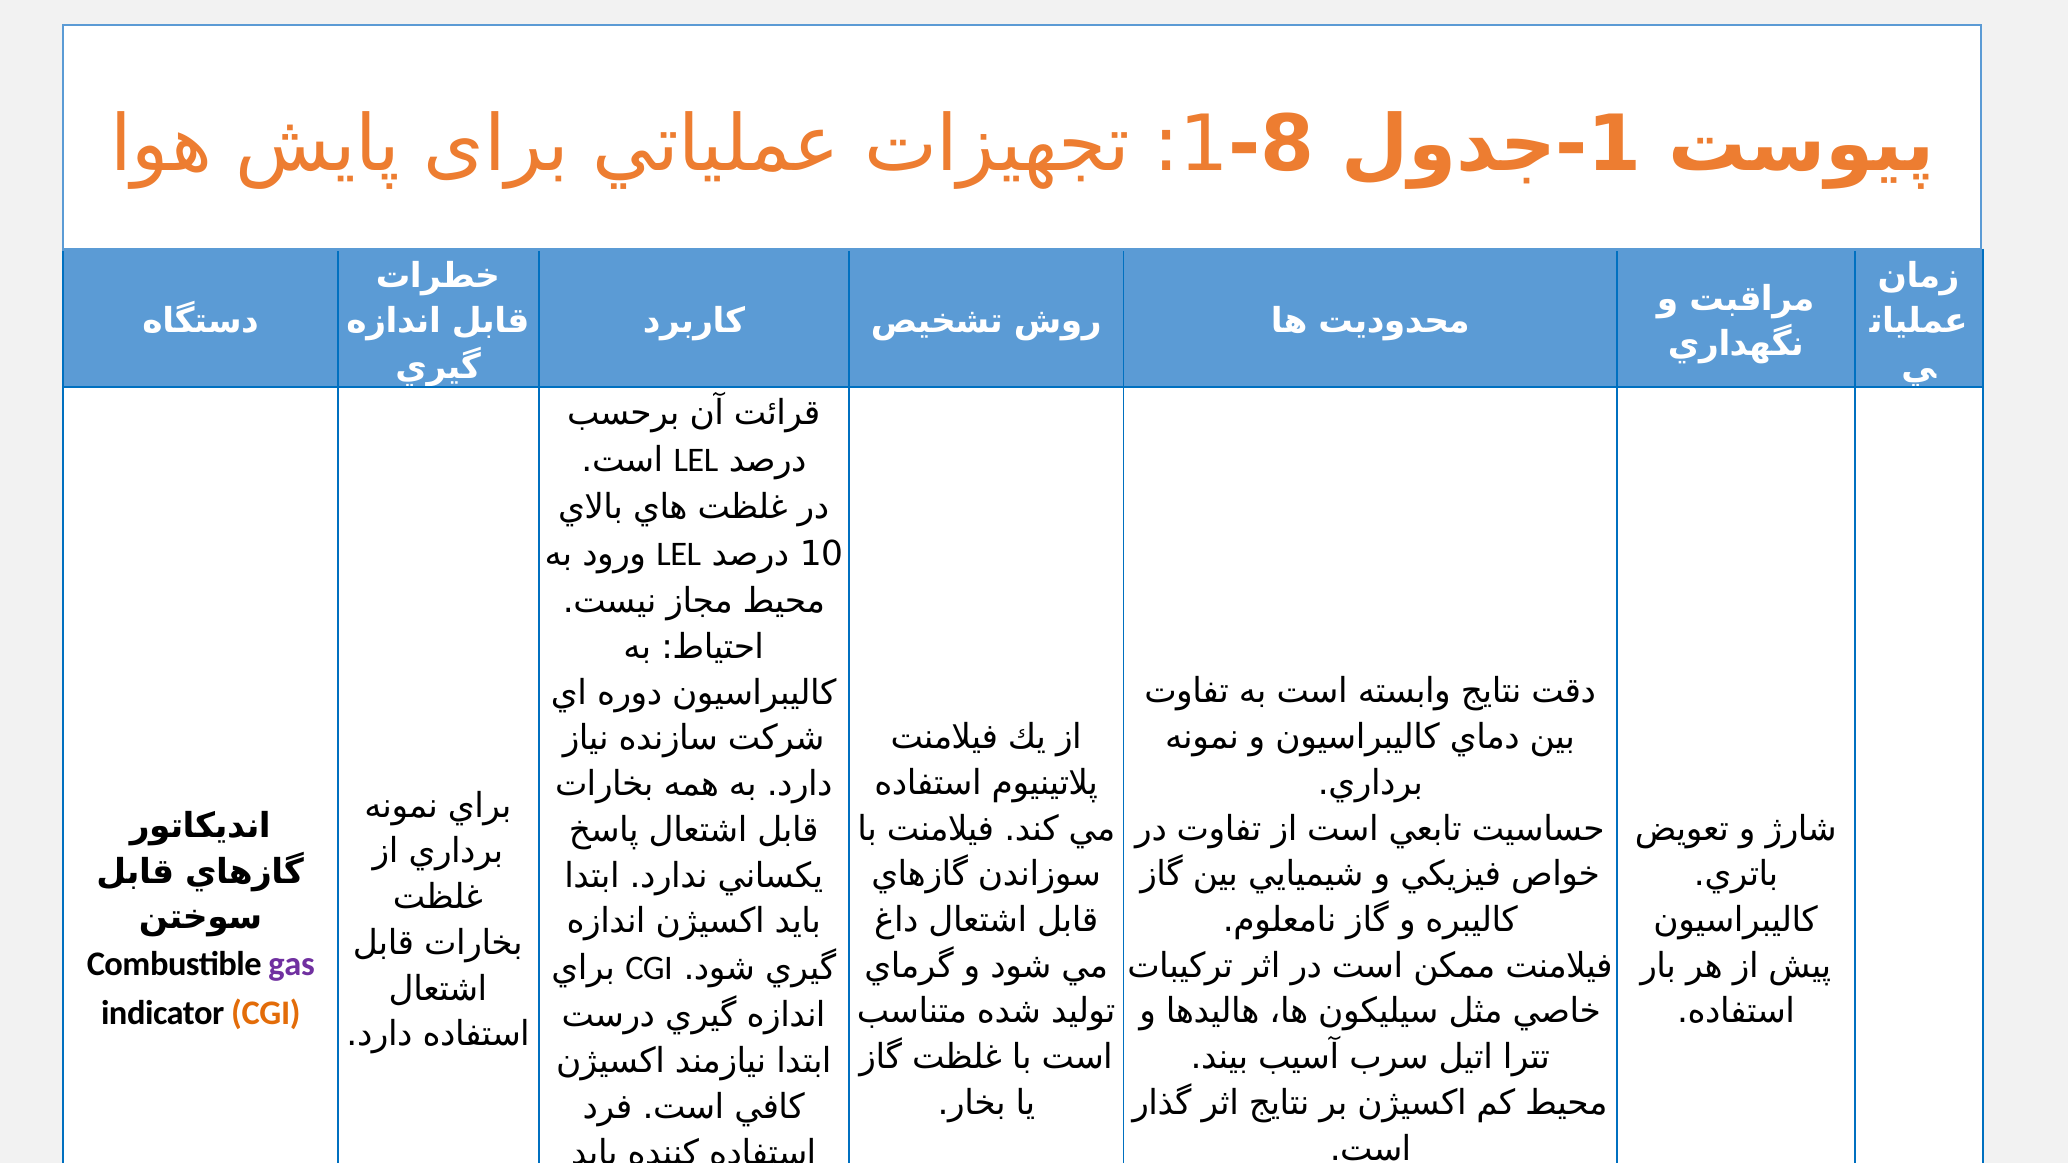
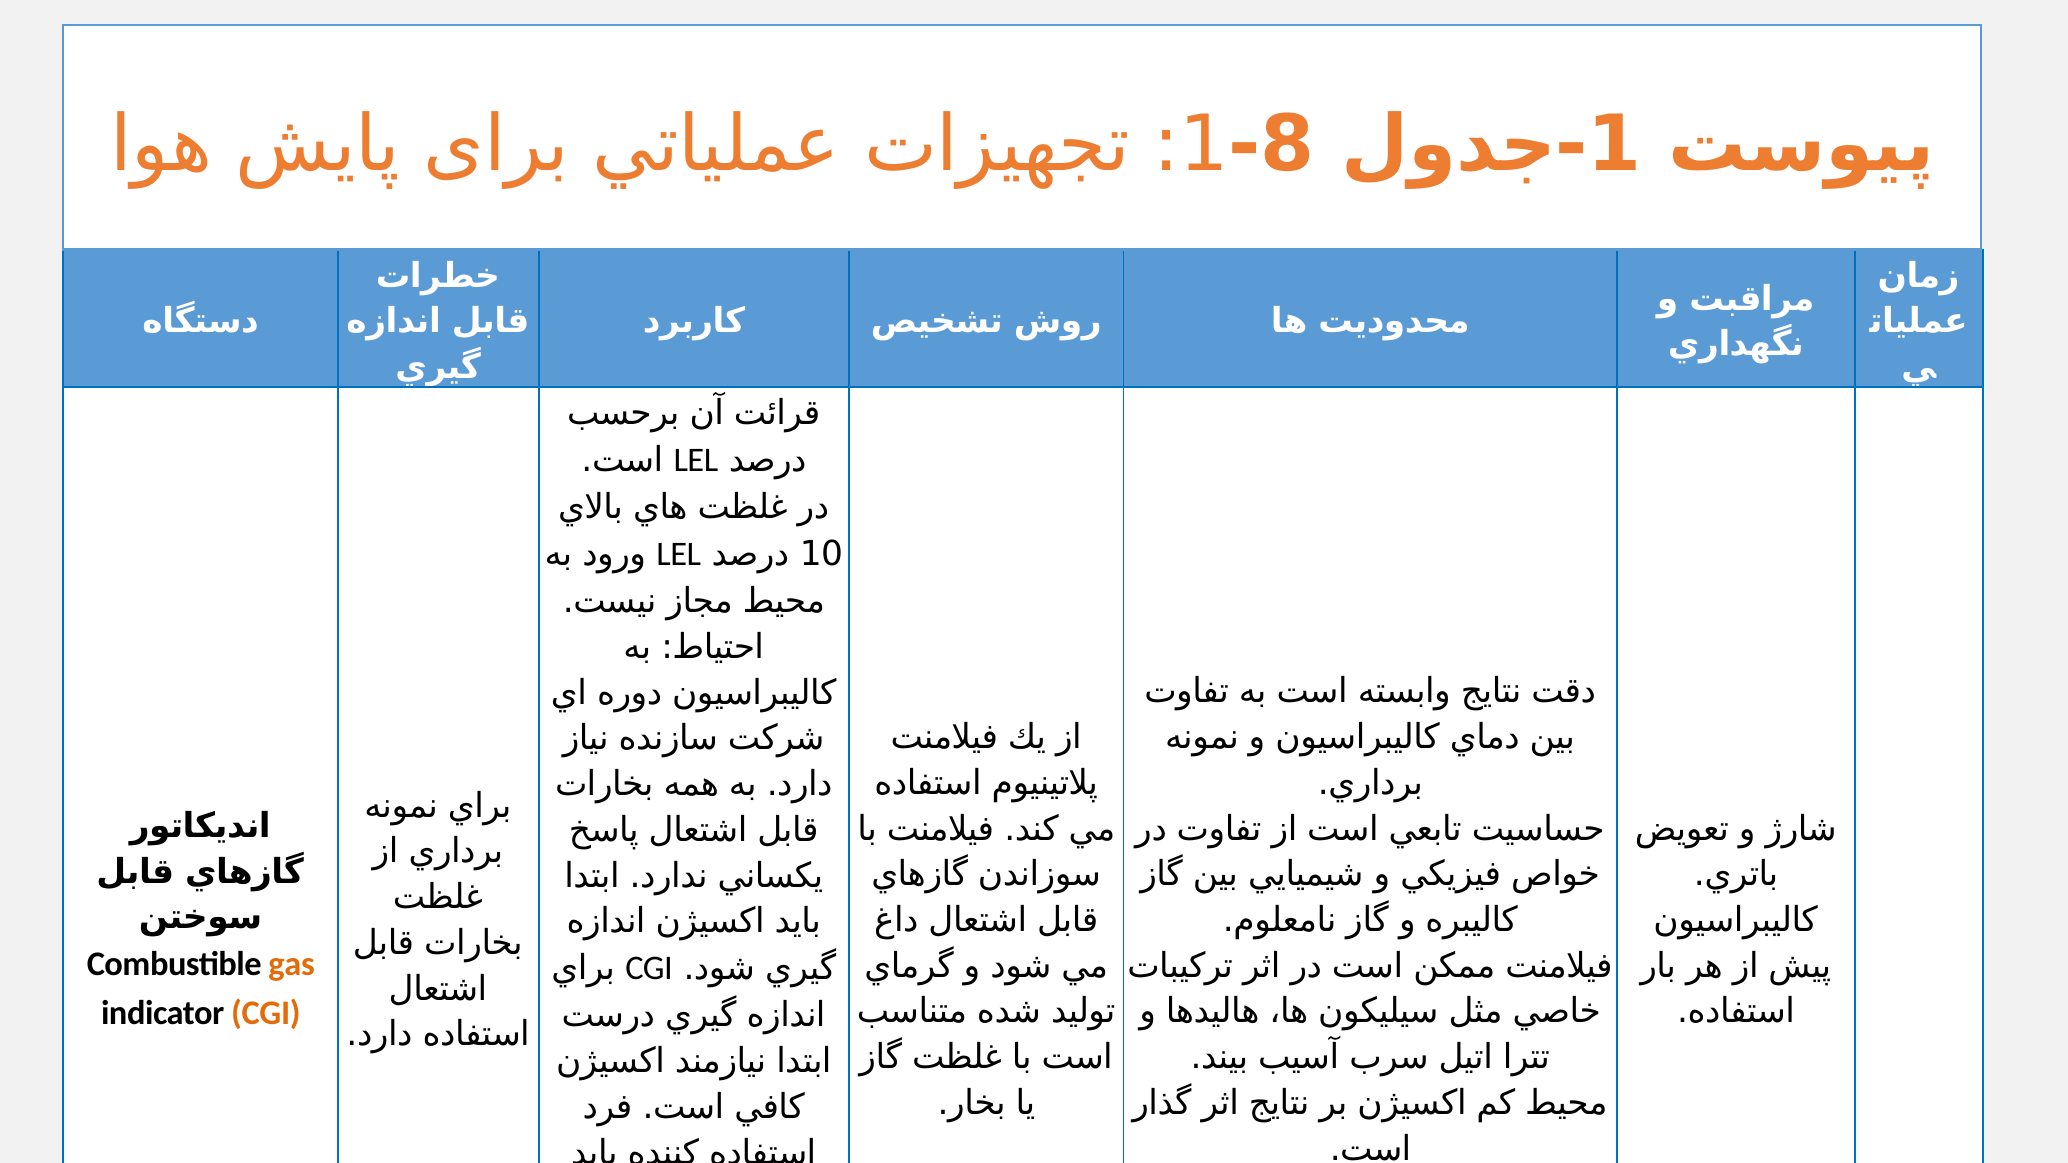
gas colour: purple -> orange (292, 965)
